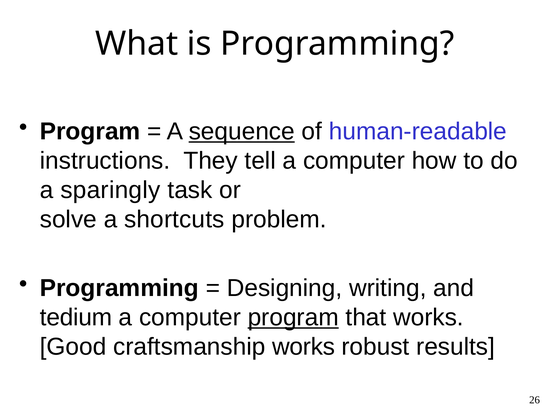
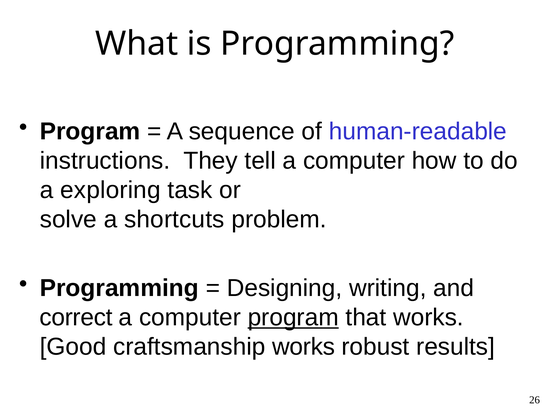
sequence underline: present -> none (242, 131)
sparingly: sparingly -> exploring (110, 190)
tedium: tedium -> correct (76, 317)
